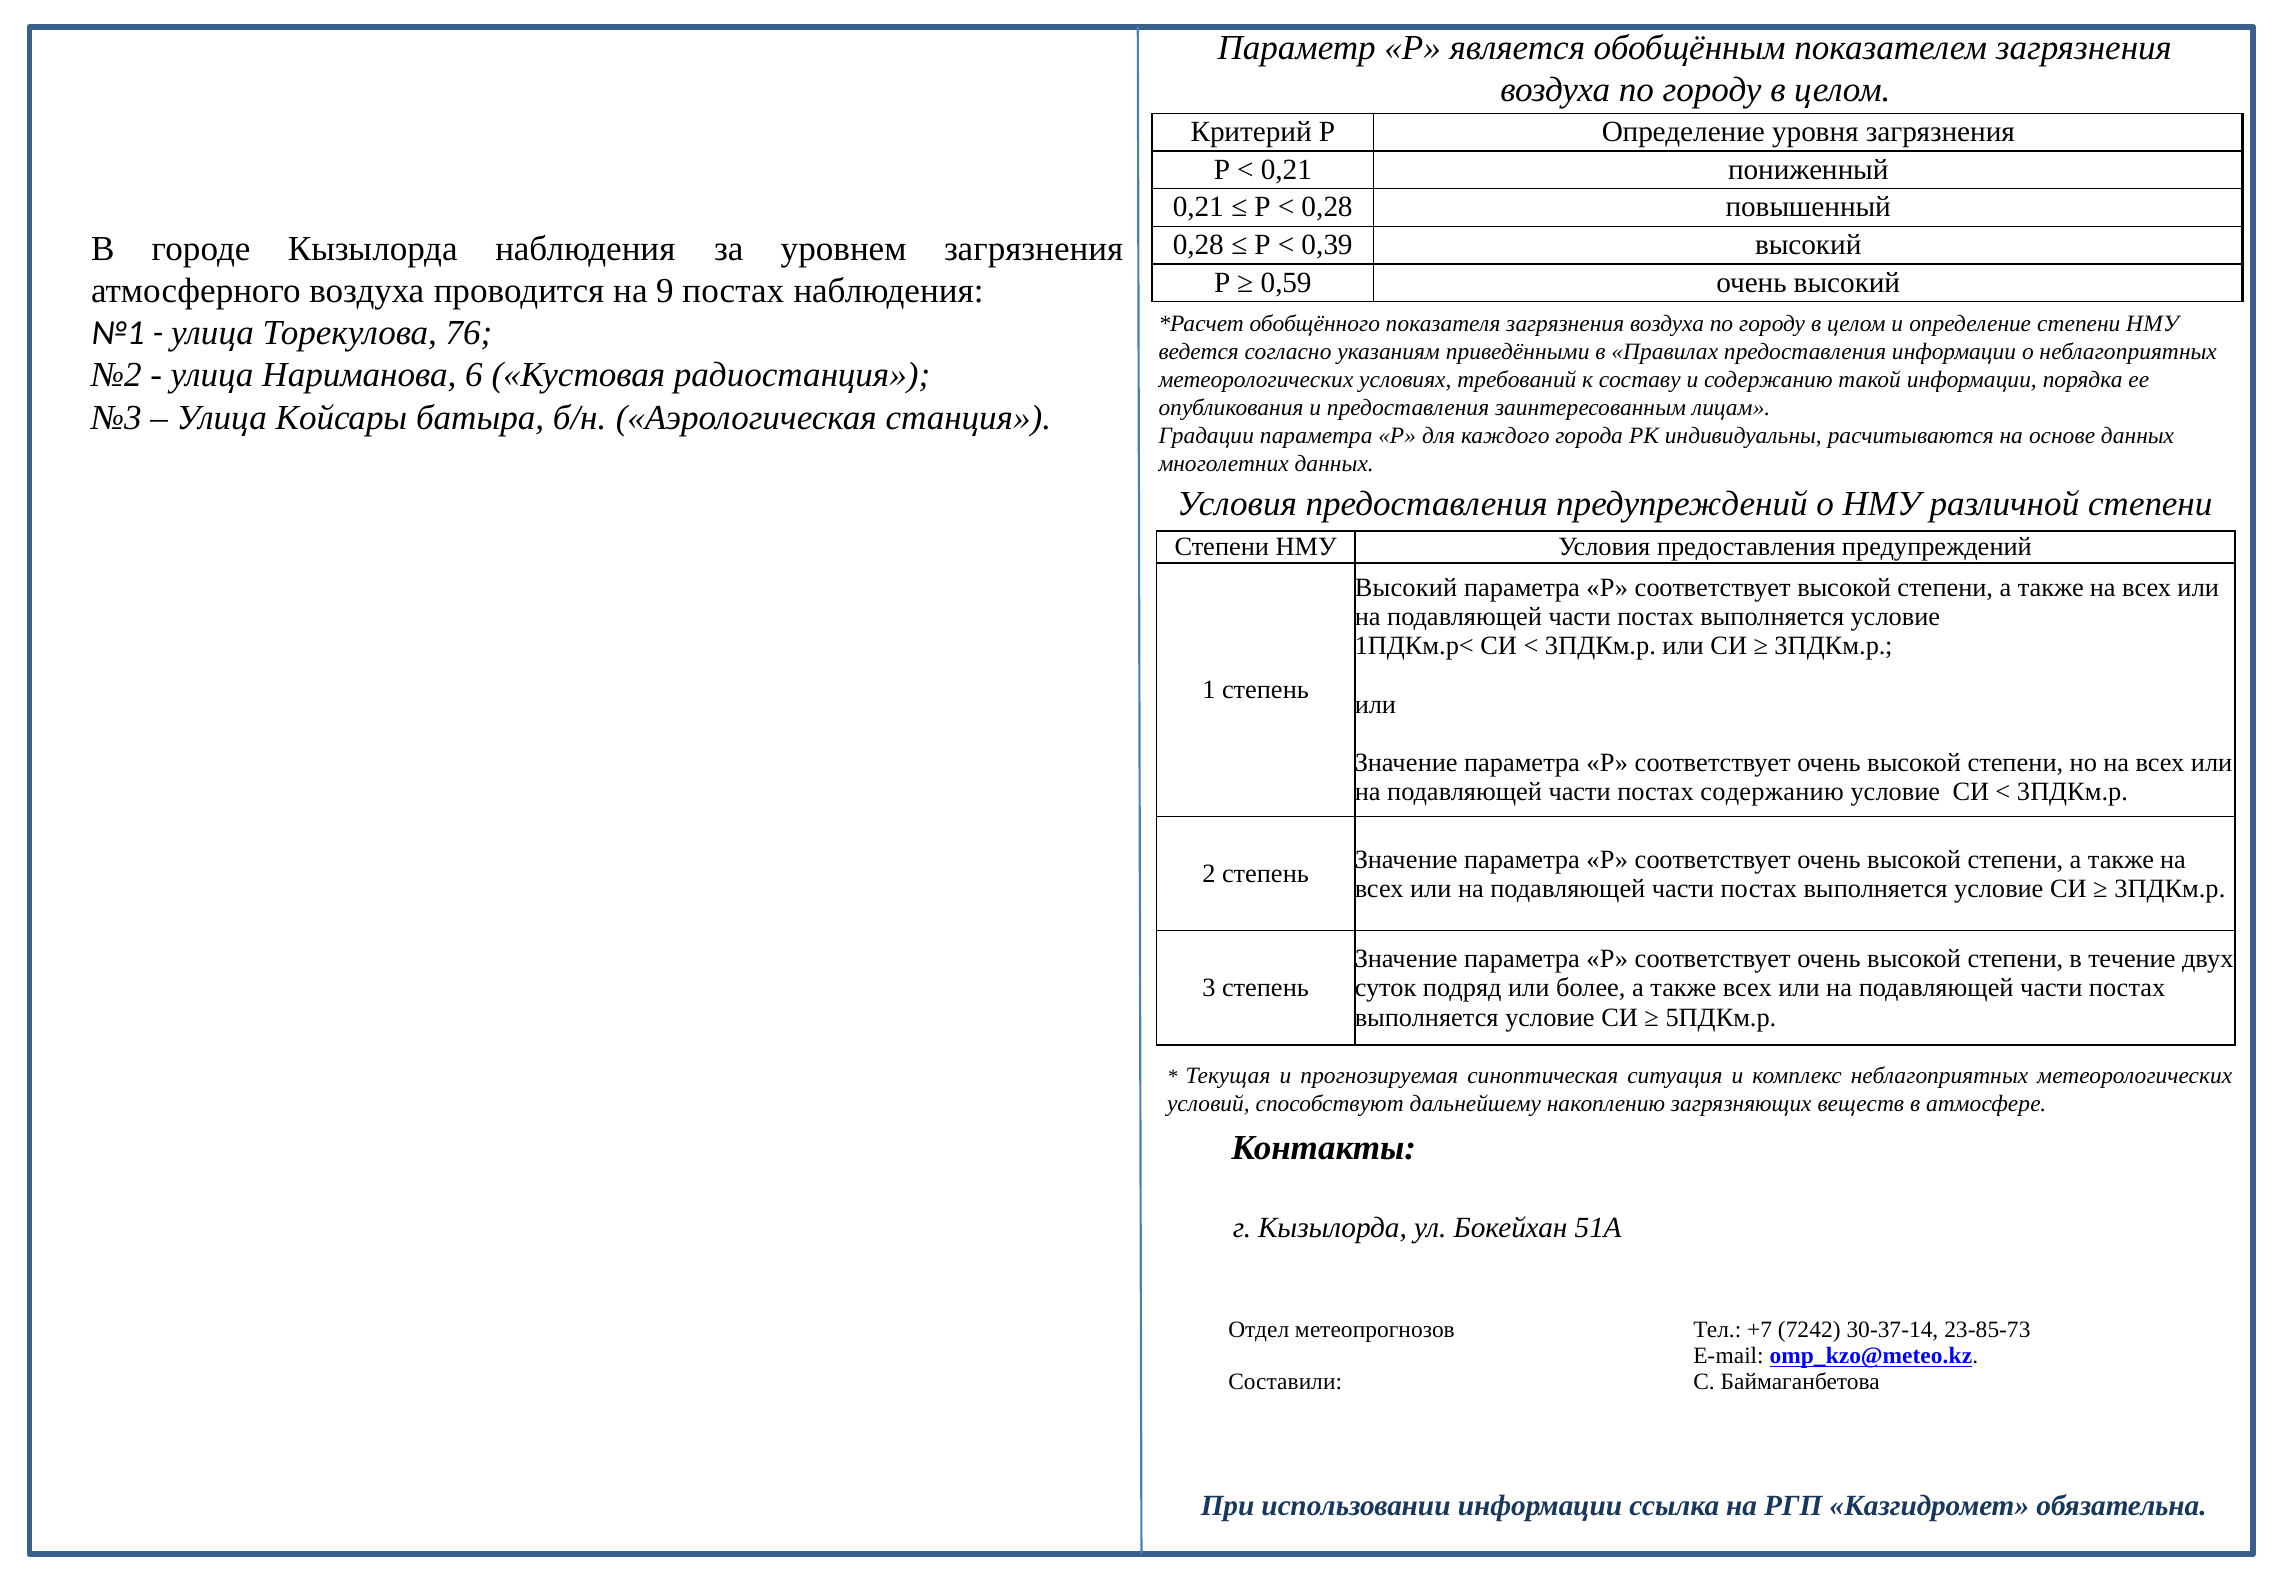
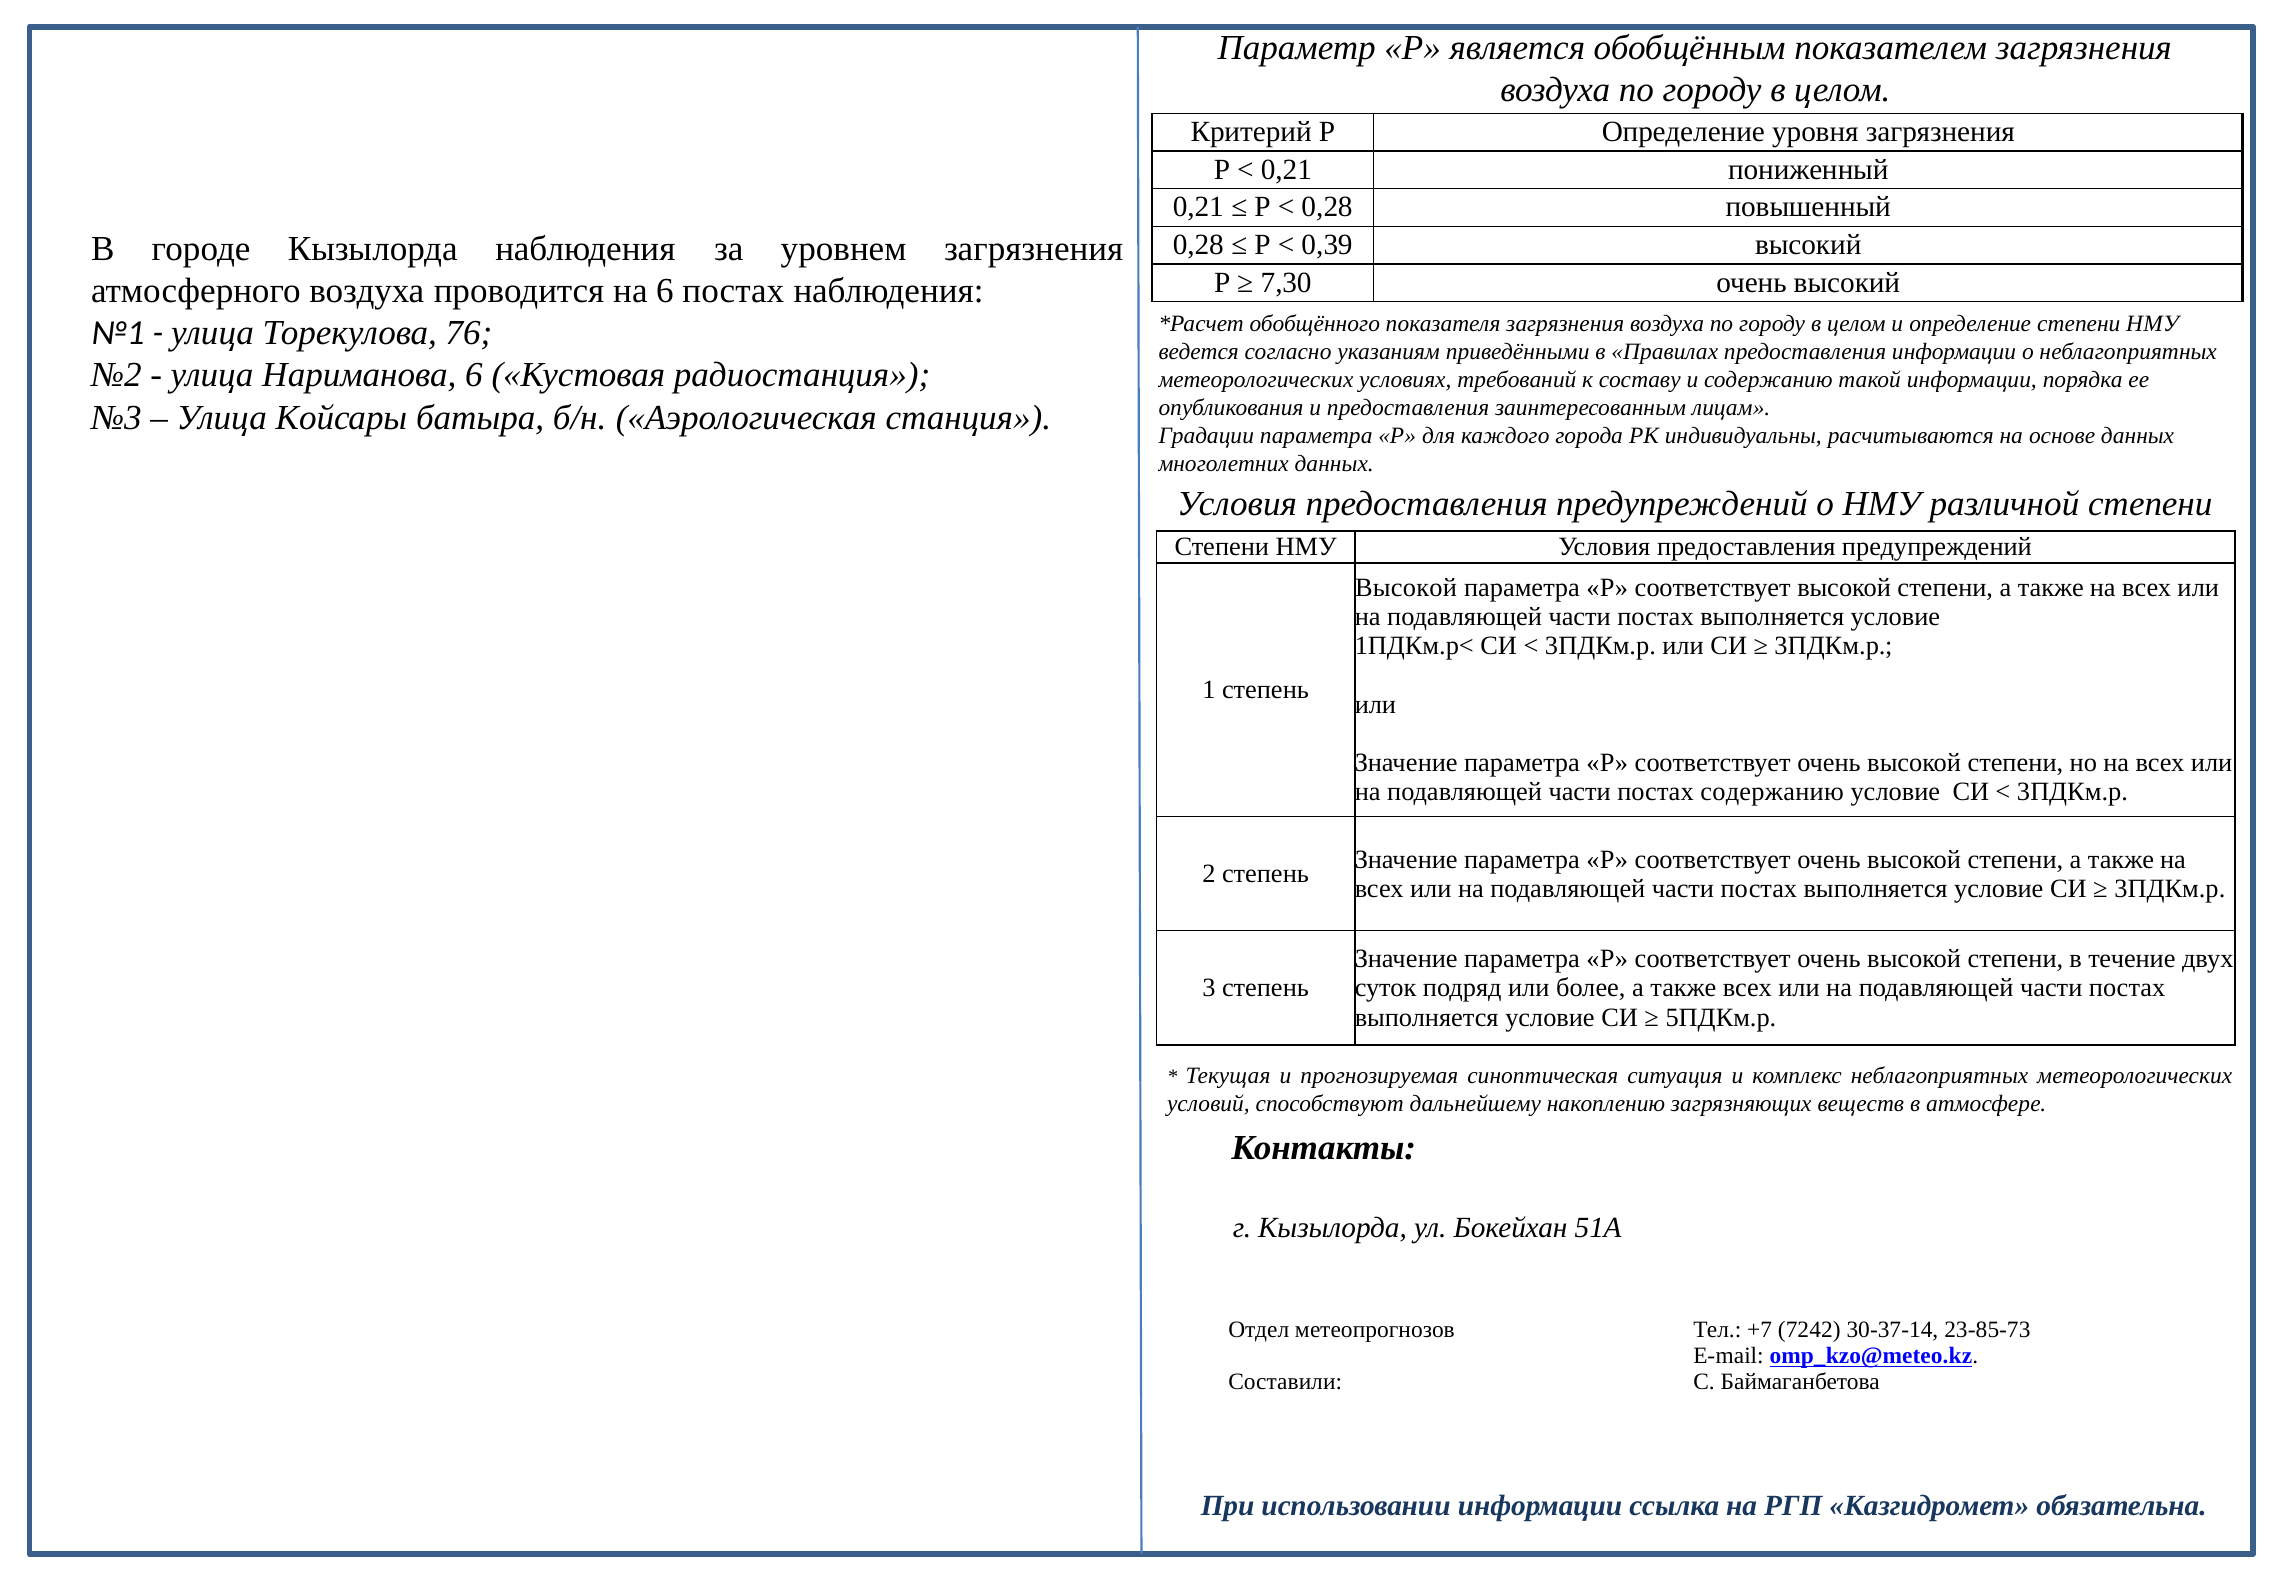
0,59: 0,59 -> 7,30 (1286, 283)
на 9: 9 -> 6 (665, 291)
Высокий: Высокий -> Высокой (1406, 588)
